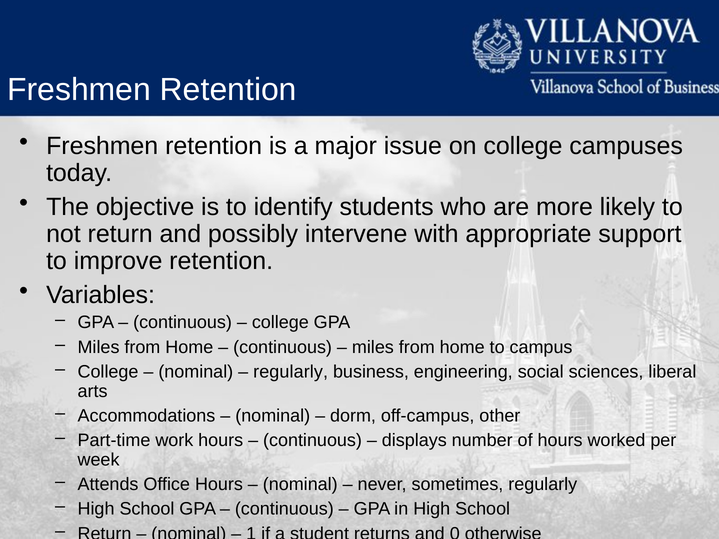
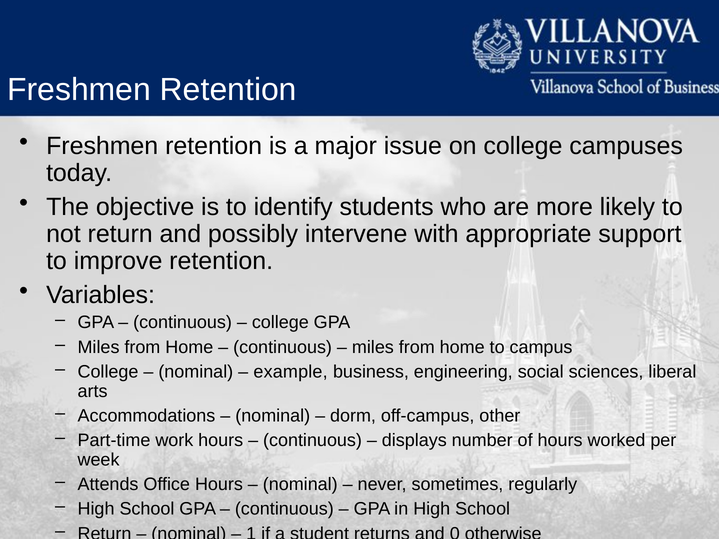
regularly: regularly -> example (291, 372)
